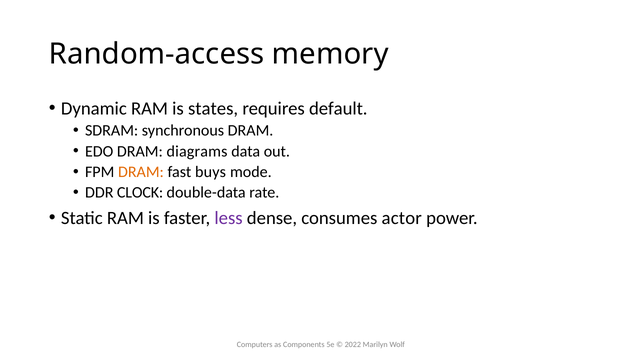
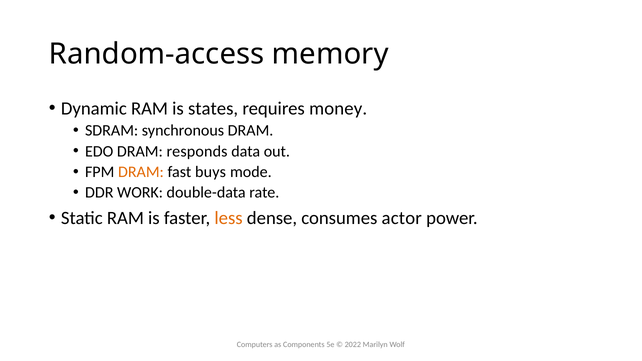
default: default -> money (338, 109)
diagrams: diagrams -> responds (197, 151)
CLOCK: CLOCK -> WORK (140, 193)
less colour: purple -> orange (229, 218)
